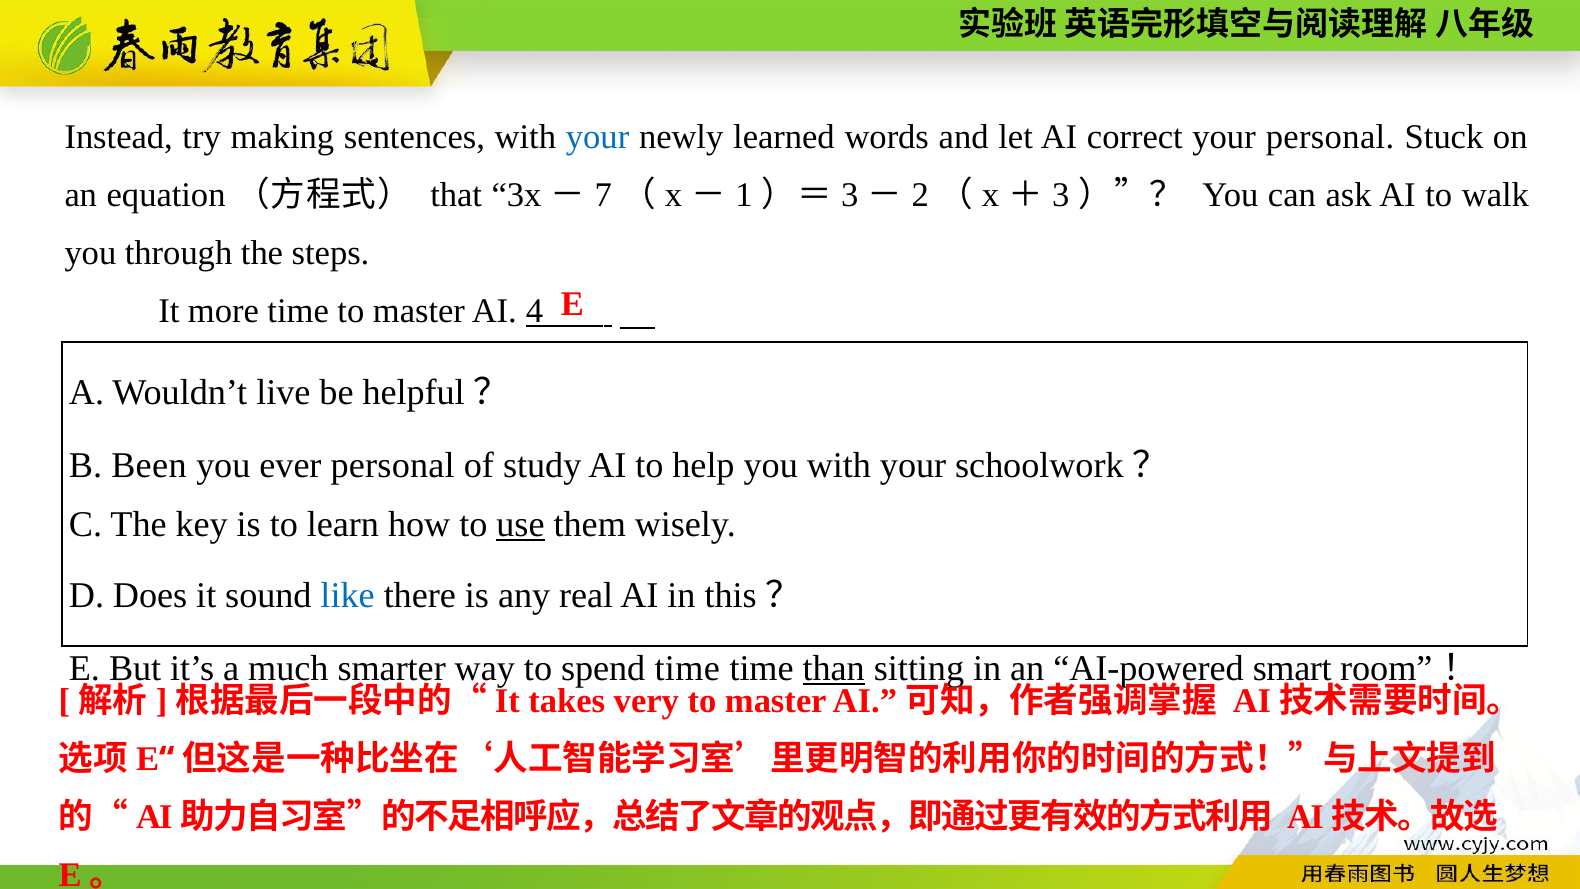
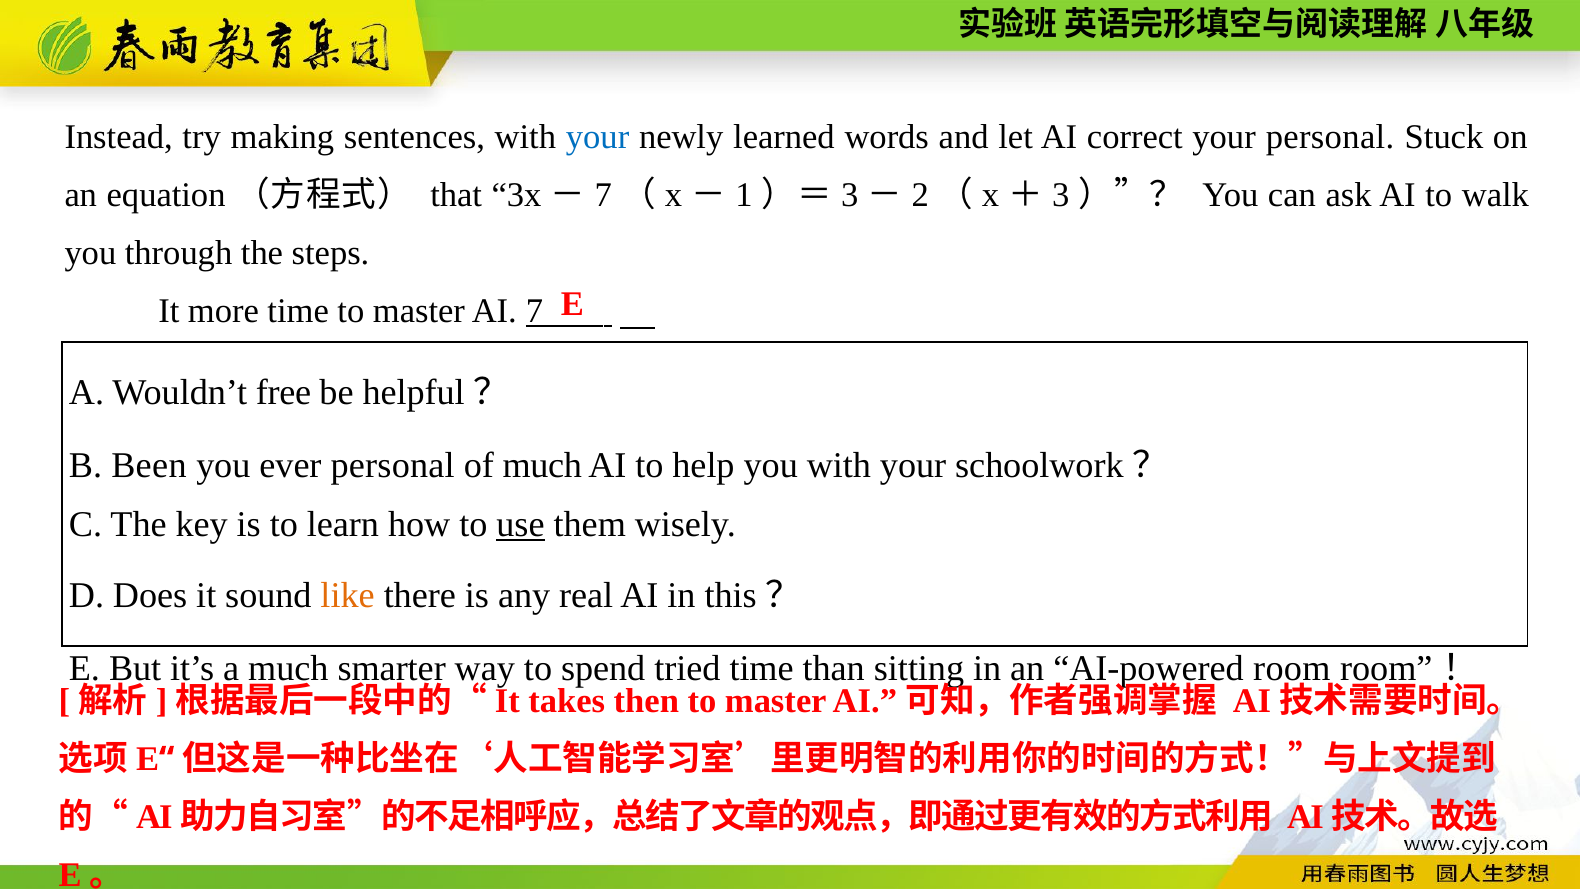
AI 4: 4 -> 7 (535, 311)
live: live -> free (284, 393)
of study: study -> much (542, 466)
like colour: blue -> orange (348, 595)
spend time: time -> tried (687, 668)
than underline: present -> none (834, 668)
AI-powered smart: smart -> room (1292, 668)
very: very -> then (646, 701)
